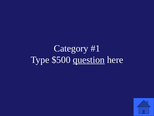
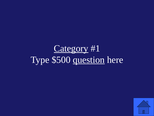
Category underline: none -> present (71, 48)
